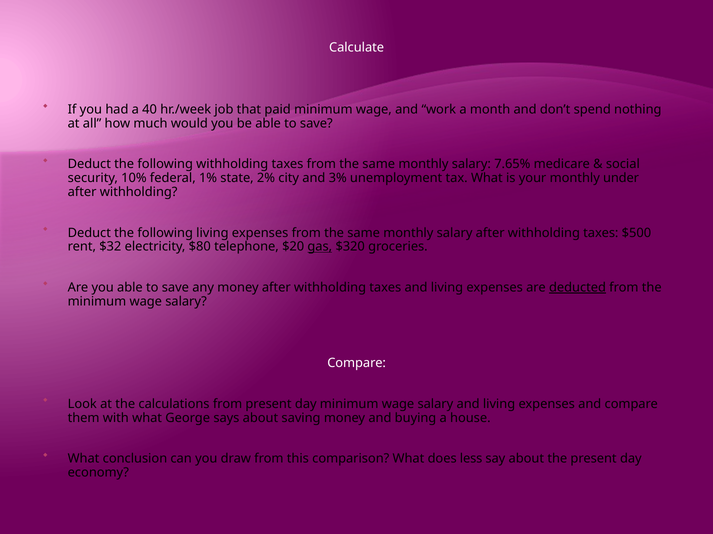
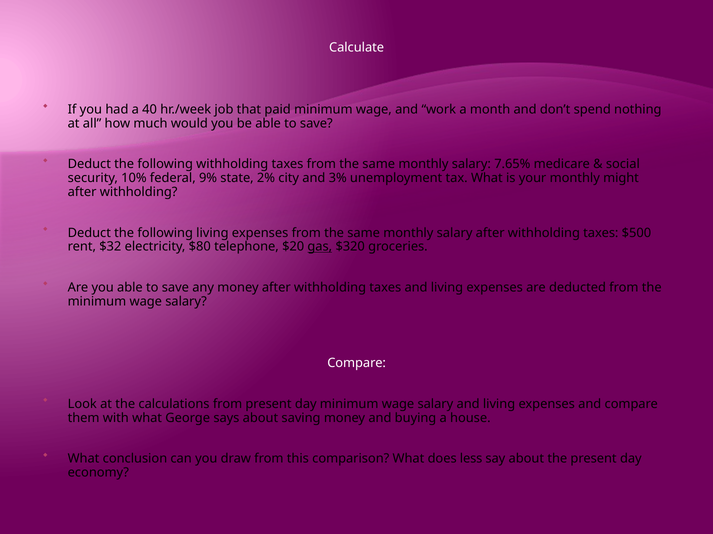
1%: 1% -> 9% (208, 178)
under: under -> might (621, 178)
deducted underline: present -> none (578, 288)
